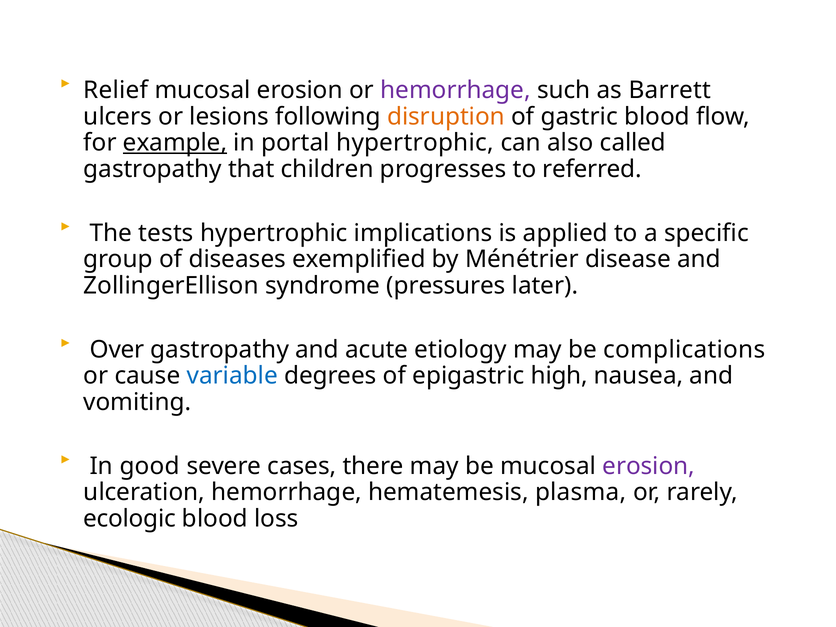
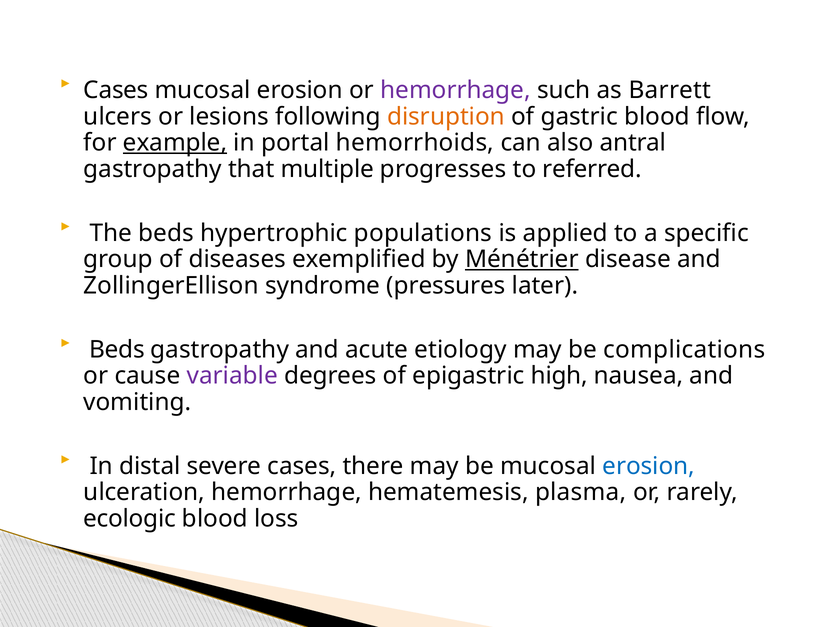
Relief: Relief -> Cases (116, 90)
portal hypertrophic: hypertrophic -> hemorrhoids (415, 143)
called: called -> antral (633, 143)
children: children -> multiple (327, 169)
The tests: tests -> beds (166, 233)
implications: implications -> populations (423, 233)
Ménétrier underline: none -> present (522, 259)
Over: Over -> Beds (117, 350)
variable colour: blue -> purple (232, 376)
good: good -> distal (150, 466)
erosion colour: purple -> blue (649, 466)
